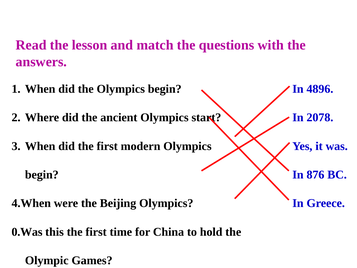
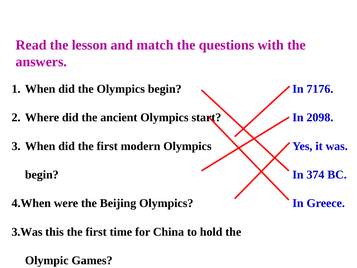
4896: 4896 -> 7176 (320, 89)
2078: 2078 -> 2098 (320, 117)
876: 876 -> 374 (315, 175)
0.Was: 0.Was -> 3.Was (27, 232)
